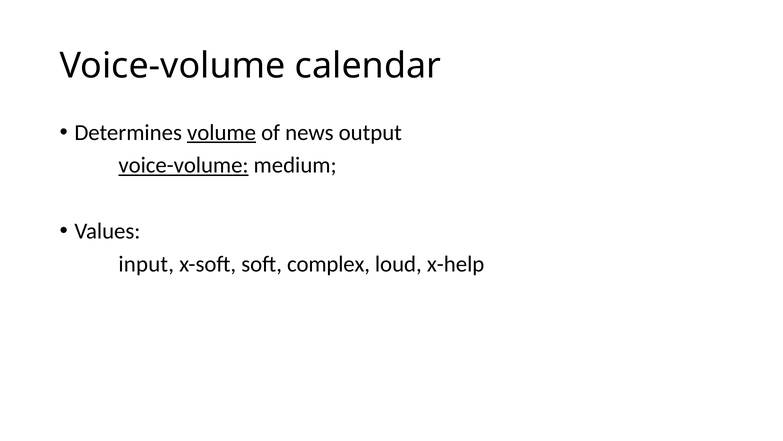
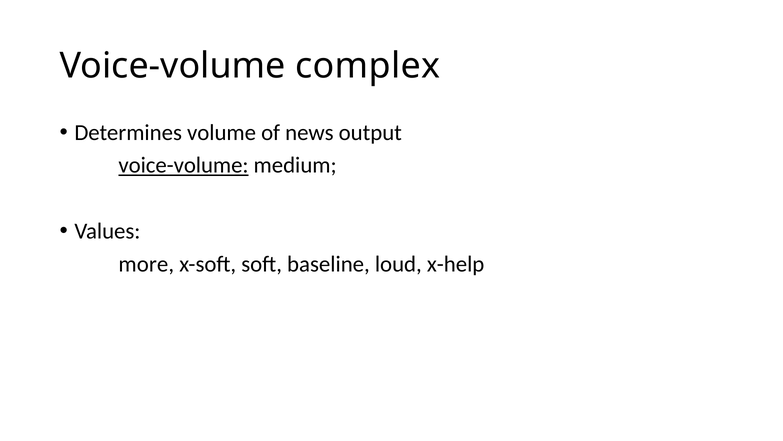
calendar: calendar -> complex (368, 66)
volume underline: present -> none (222, 132)
input: input -> more (146, 264)
complex: complex -> baseline (328, 264)
